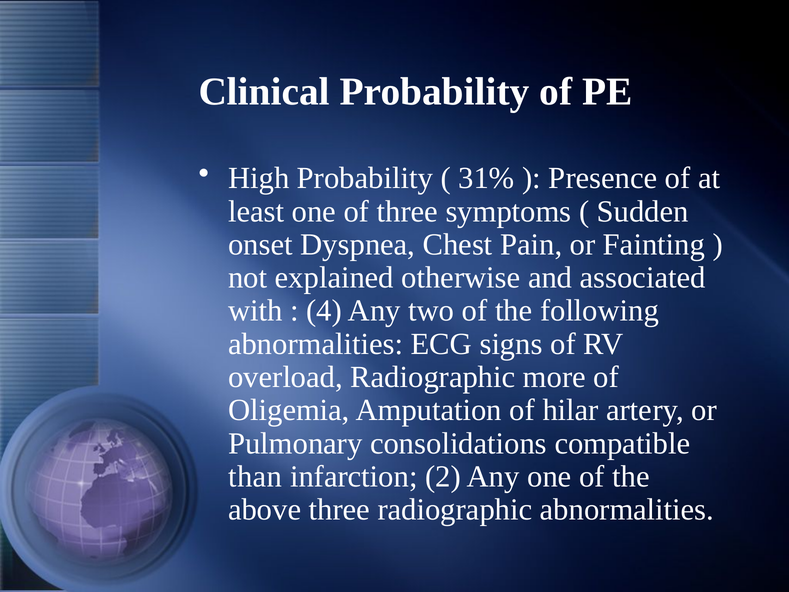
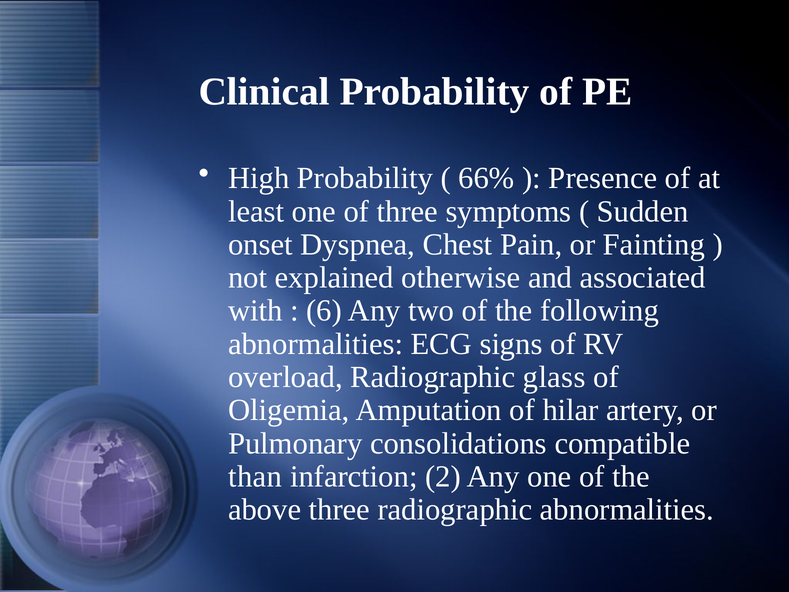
31%: 31% -> 66% (486, 178)
4: 4 -> 6 (324, 311)
more: more -> glass (554, 377)
